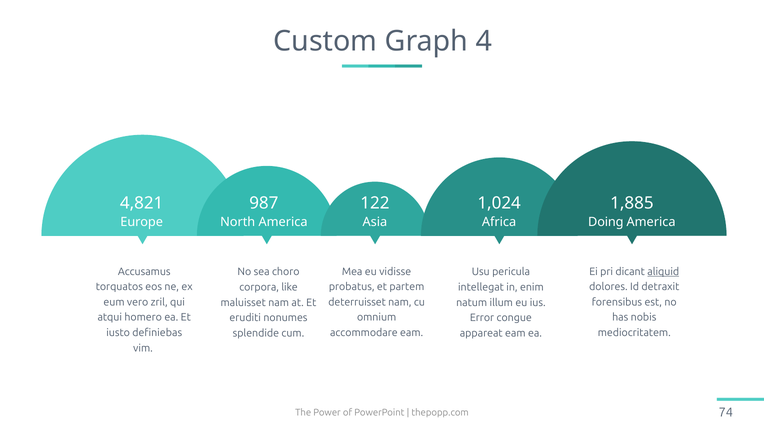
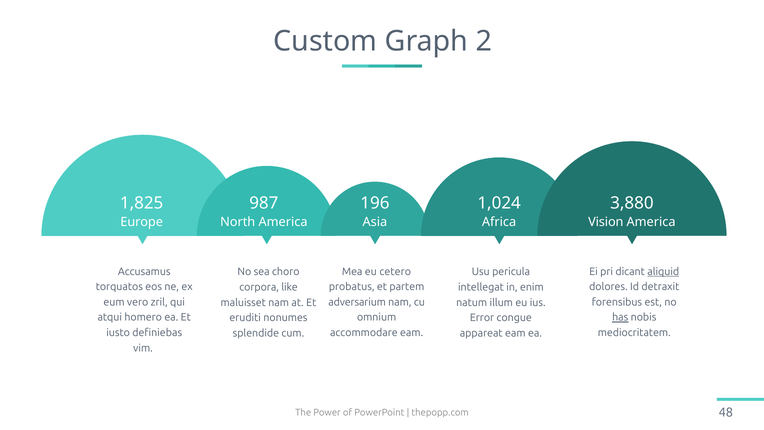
4: 4 -> 2 (484, 41)
4,821: 4,821 -> 1,825 (142, 203)
122: 122 -> 196 (375, 203)
1,885: 1,885 -> 3,880 (632, 203)
Doing: Doing -> Vision (606, 222)
vidisse: vidisse -> cetero (395, 271)
deterruisset: deterruisset -> adversarium (357, 302)
has underline: none -> present (620, 317)
74: 74 -> 48 (726, 412)
